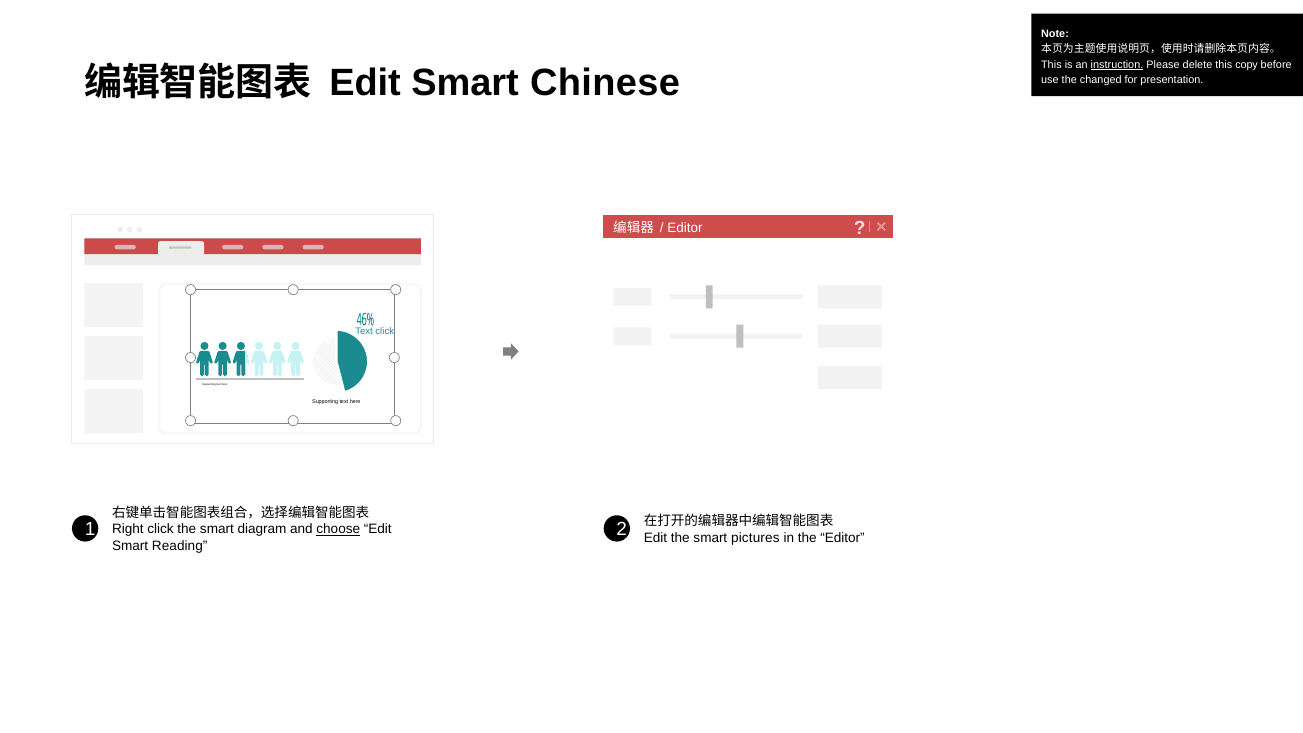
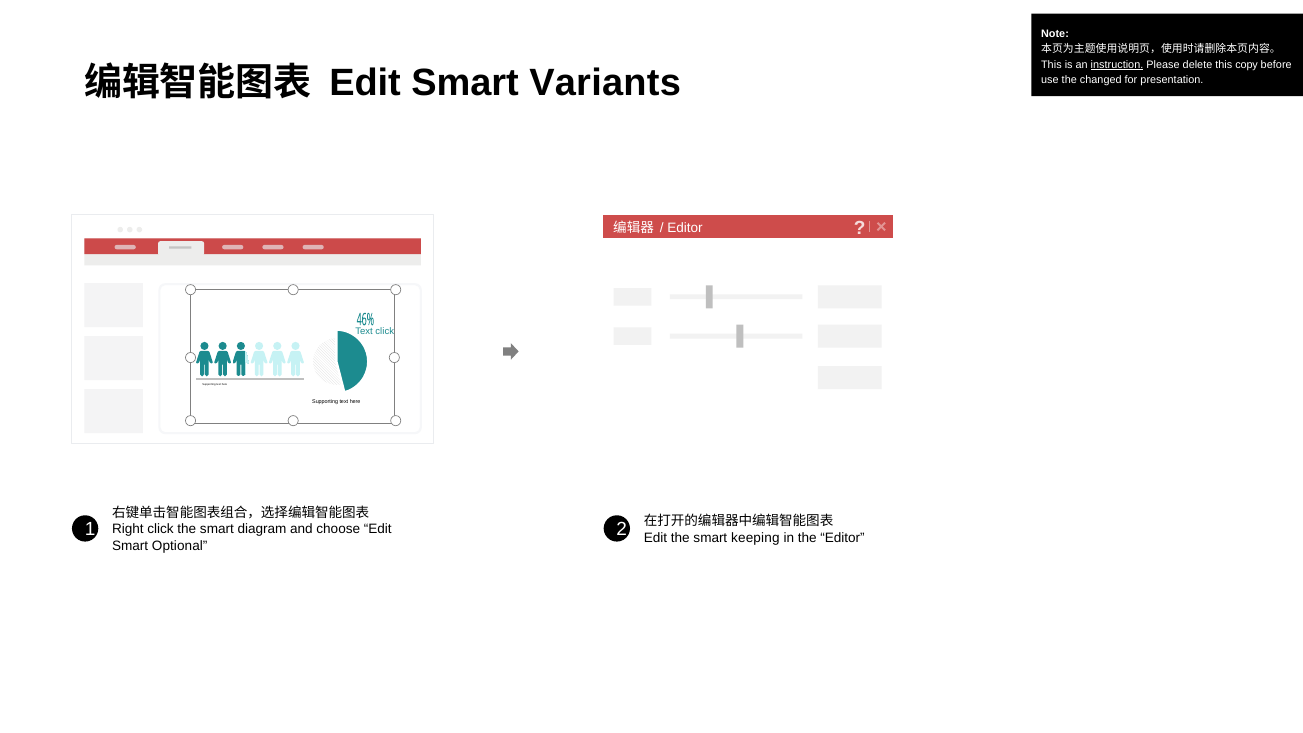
Chinese: Chinese -> Variants (605, 83)
choose underline: present -> none (338, 529)
pictures: pictures -> keeping (755, 538)
Reading: Reading -> Optional (180, 546)
